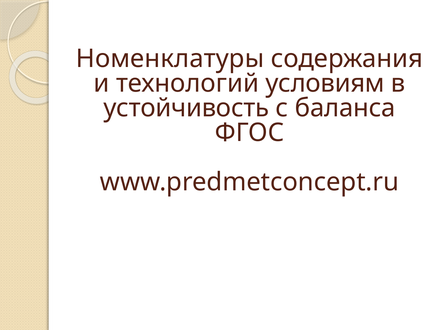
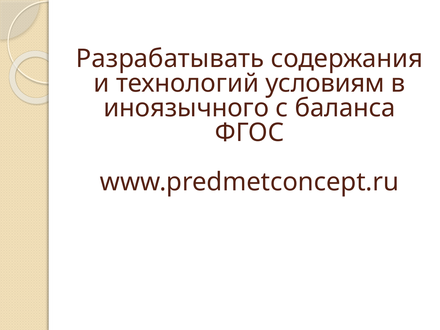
Номенклатуры: Номенклатуры -> Разрабатывать (170, 59)
устойчивость: устойчивость -> иноязычного (186, 108)
